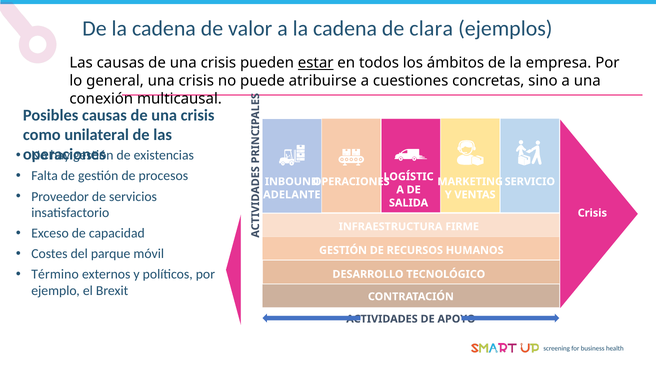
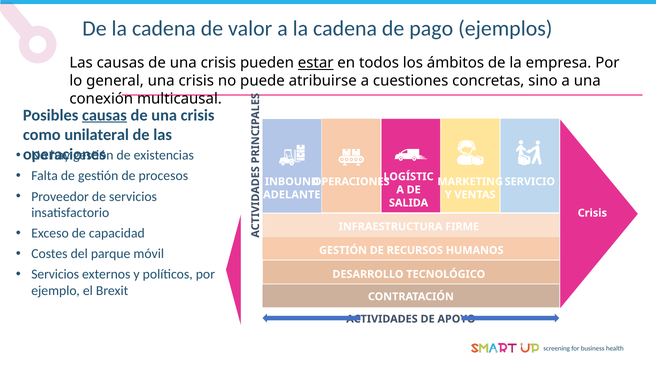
clara: clara -> pago (431, 29)
causas underline: none -> present (104, 115)
Término: Término -> Servicios (55, 274)
